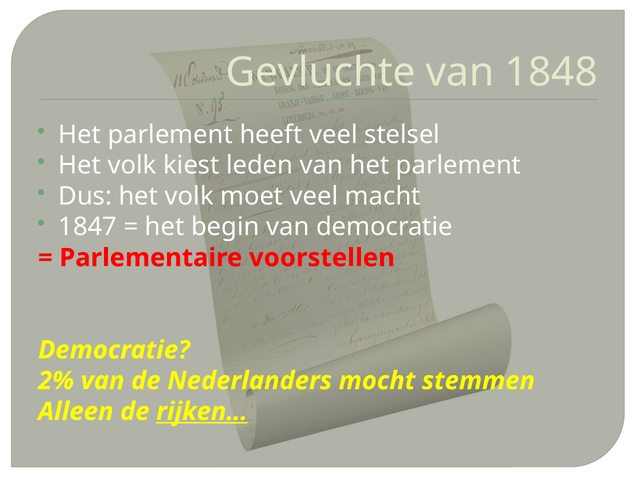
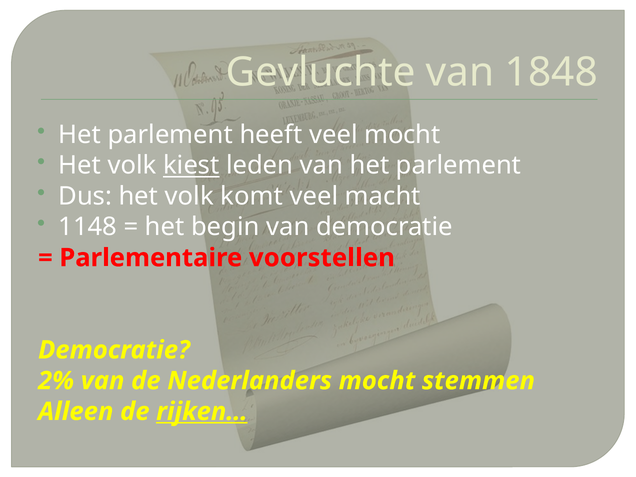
veel stelsel: stelsel -> mocht (402, 135)
kiest underline: none -> present (191, 166)
moet: moet -> komt (252, 196)
1847: 1847 -> 1148 (88, 227)
